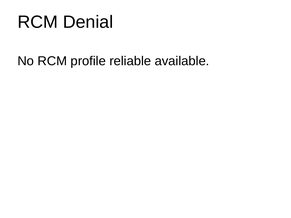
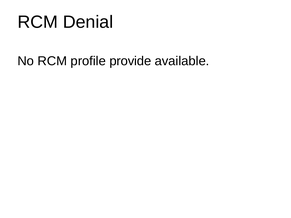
reliable: reliable -> provide (130, 61)
